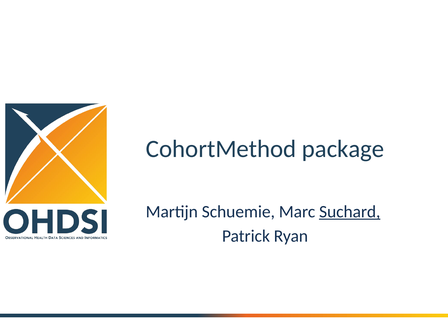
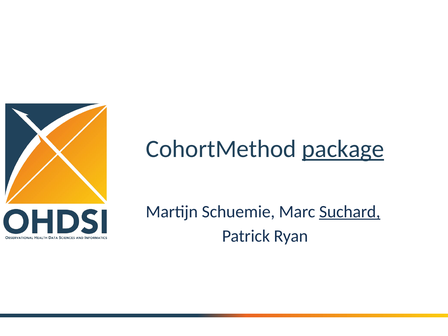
package underline: none -> present (343, 149)
